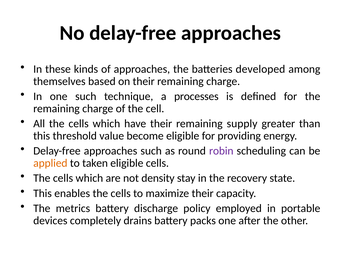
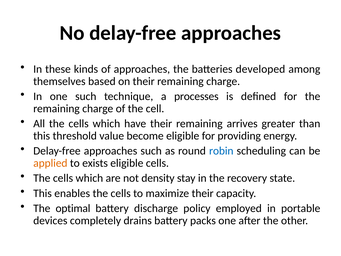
supply: supply -> arrives (242, 124)
robin colour: purple -> blue (221, 151)
taken: taken -> exists (95, 163)
metrics: metrics -> optimal (73, 208)
